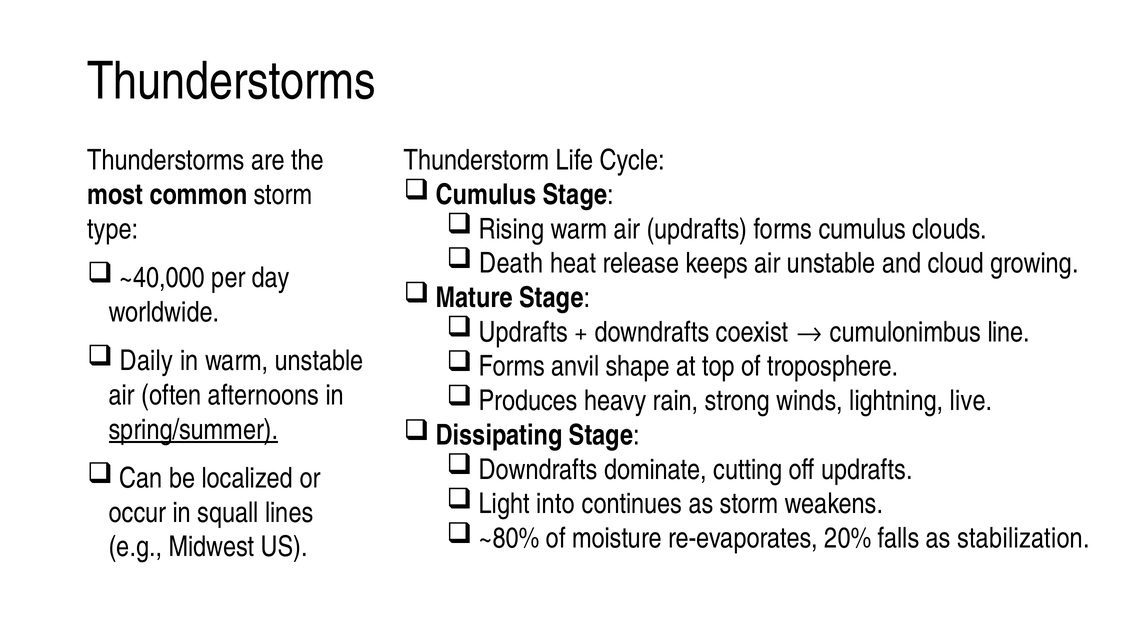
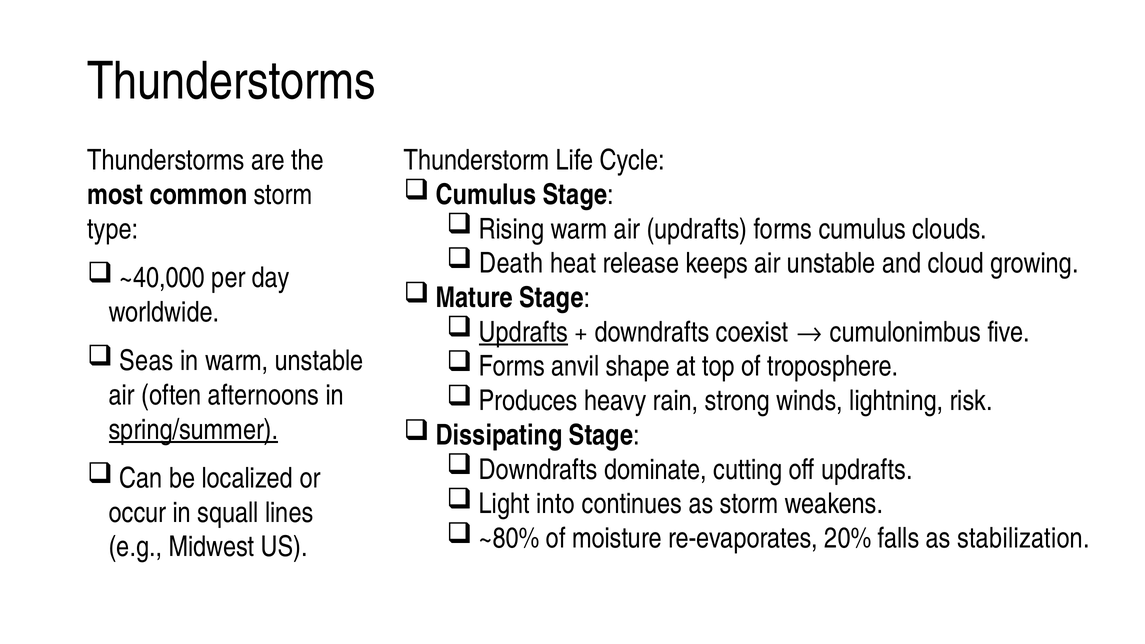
Updrafts underline: none -> present (523, 332)
line: line -> five (1009, 332)
Daily: Daily -> Seas (147, 361)
live: live -> risk (971, 401)
